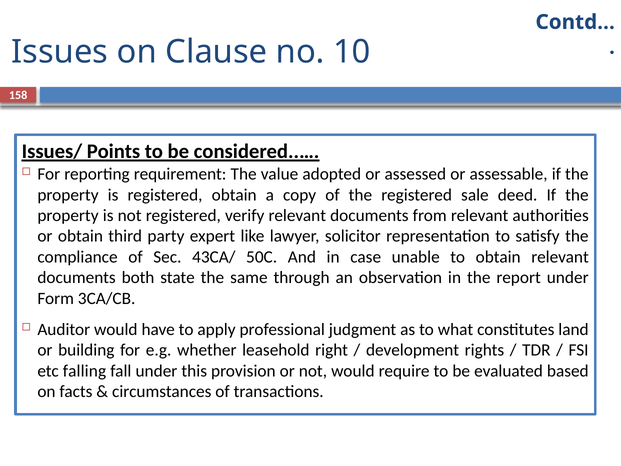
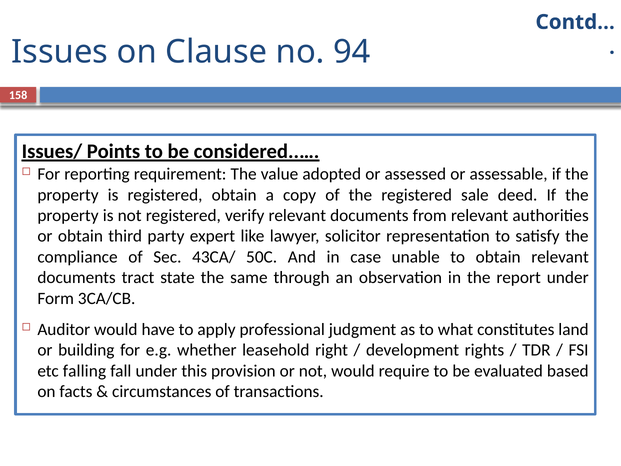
10: 10 -> 94 (352, 52)
both: both -> tract (138, 278)
